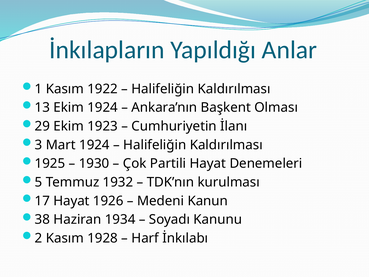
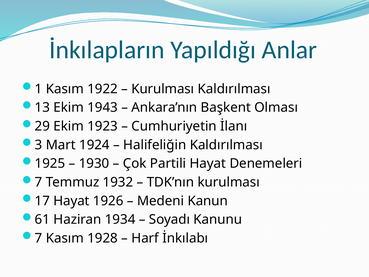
Halifeliğin: Halifeliğin -> Kurulması (163, 89)
Ekim 1924: 1924 -> 1943 (103, 107)
5: 5 -> 7 (39, 182)
38: 38 -> 61 (42, 219)
2: 2 -> 7 (39, 238)
